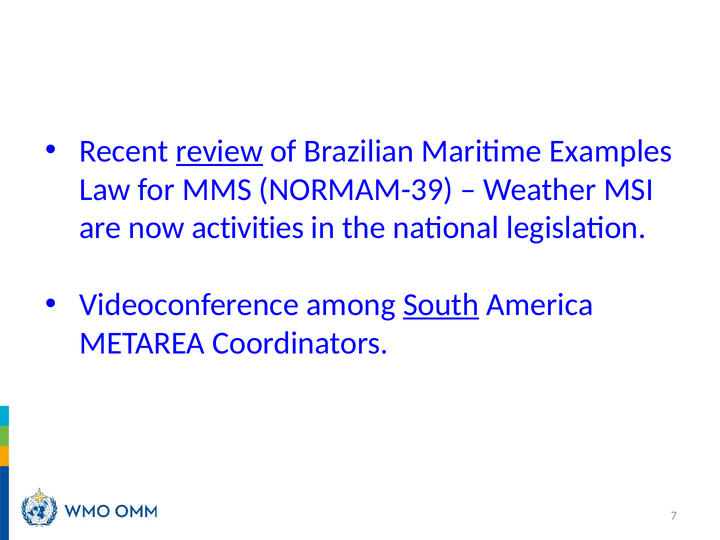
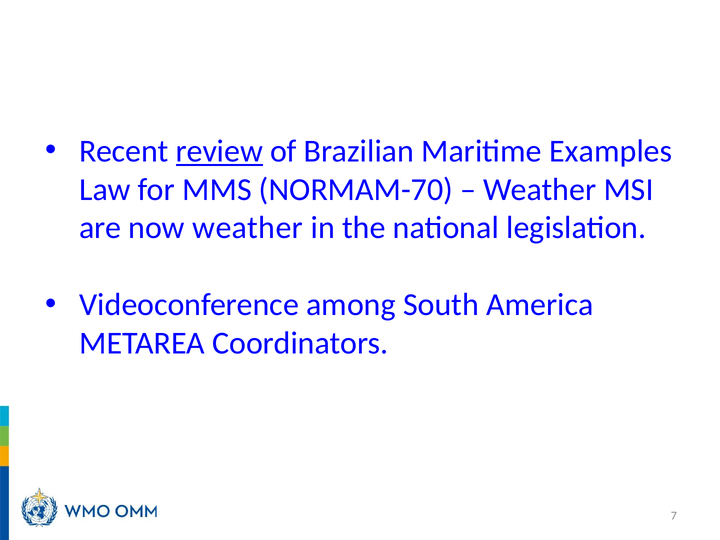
NORMAM-39: NORMAM-39 -> NORMAM-70 (356, 189)
now activities: activities -> weather (248, 228)
South underline: present -> none (441, 305)
